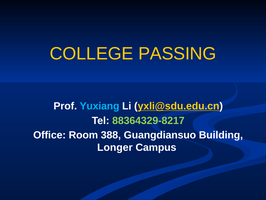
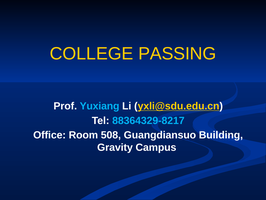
88364329-8217 colour: light green -> light blue (148, 120)
388: 388 -> 508 (111, 135)
Longer: Longer -> Gravity (115, 147)
